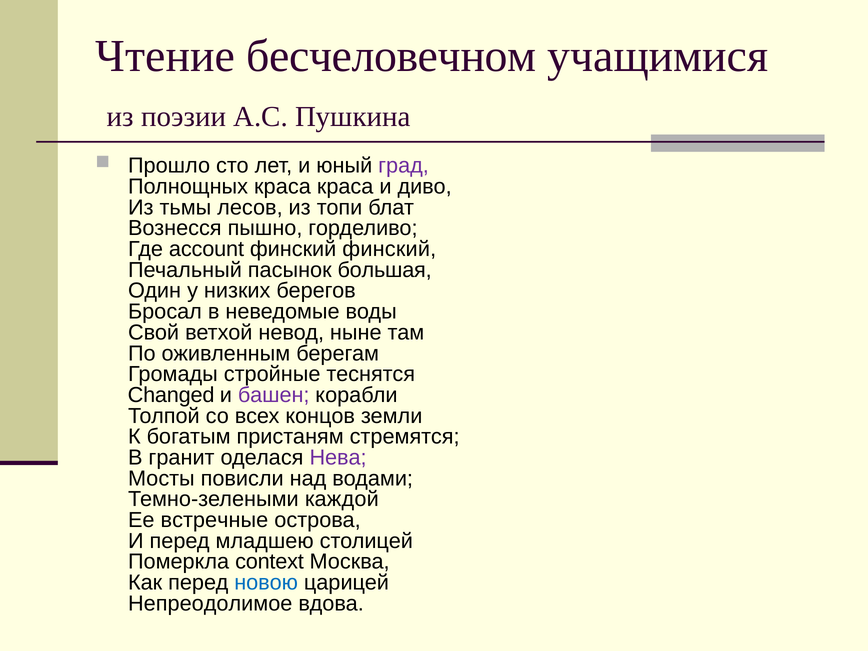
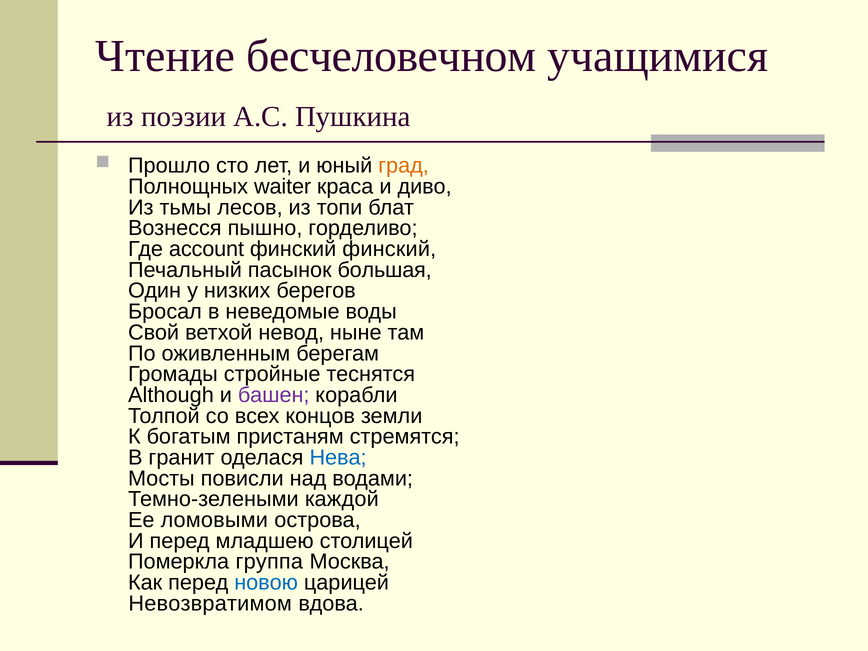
град colour: purple -> orange (404, 166)
Полнощных краса: краса -> waiter (283, 187)
Changed: Changed -> Although (171, 395)
Нева colour: purple -> blue (338, 458)
встречные: встречные -> ломовыми (214, 520)
context: context -> группа (269, 562)
Непреодолимое: Непреодолимое -> Невозвратимом (210, 604)
